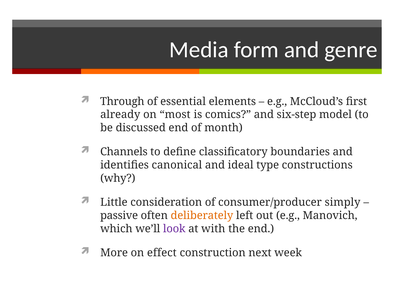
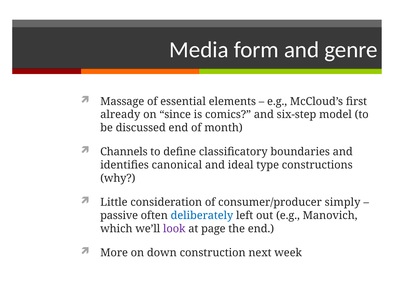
Through: Through -> Massage (122, 101)
most: most -> since (175, 114)
deliberately colour: orange -> blue (202, 215)
with: with -> page (213, 228)
effect: effect -> down (162, 252)
